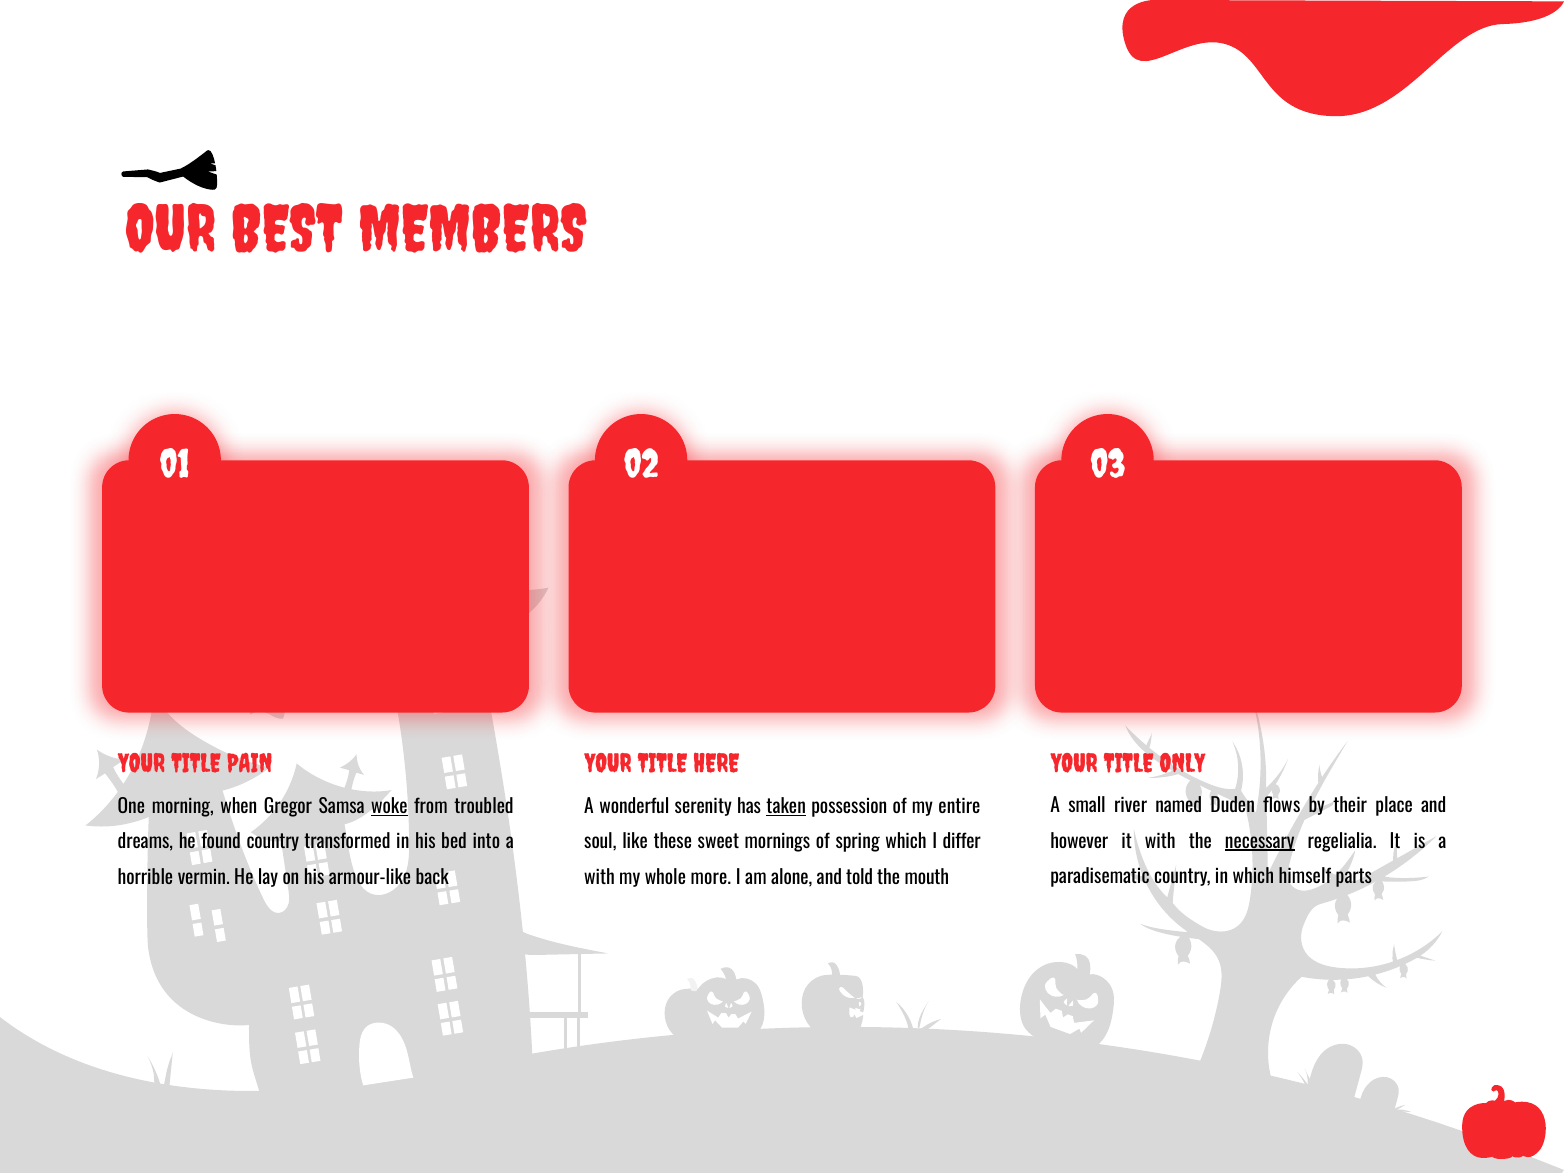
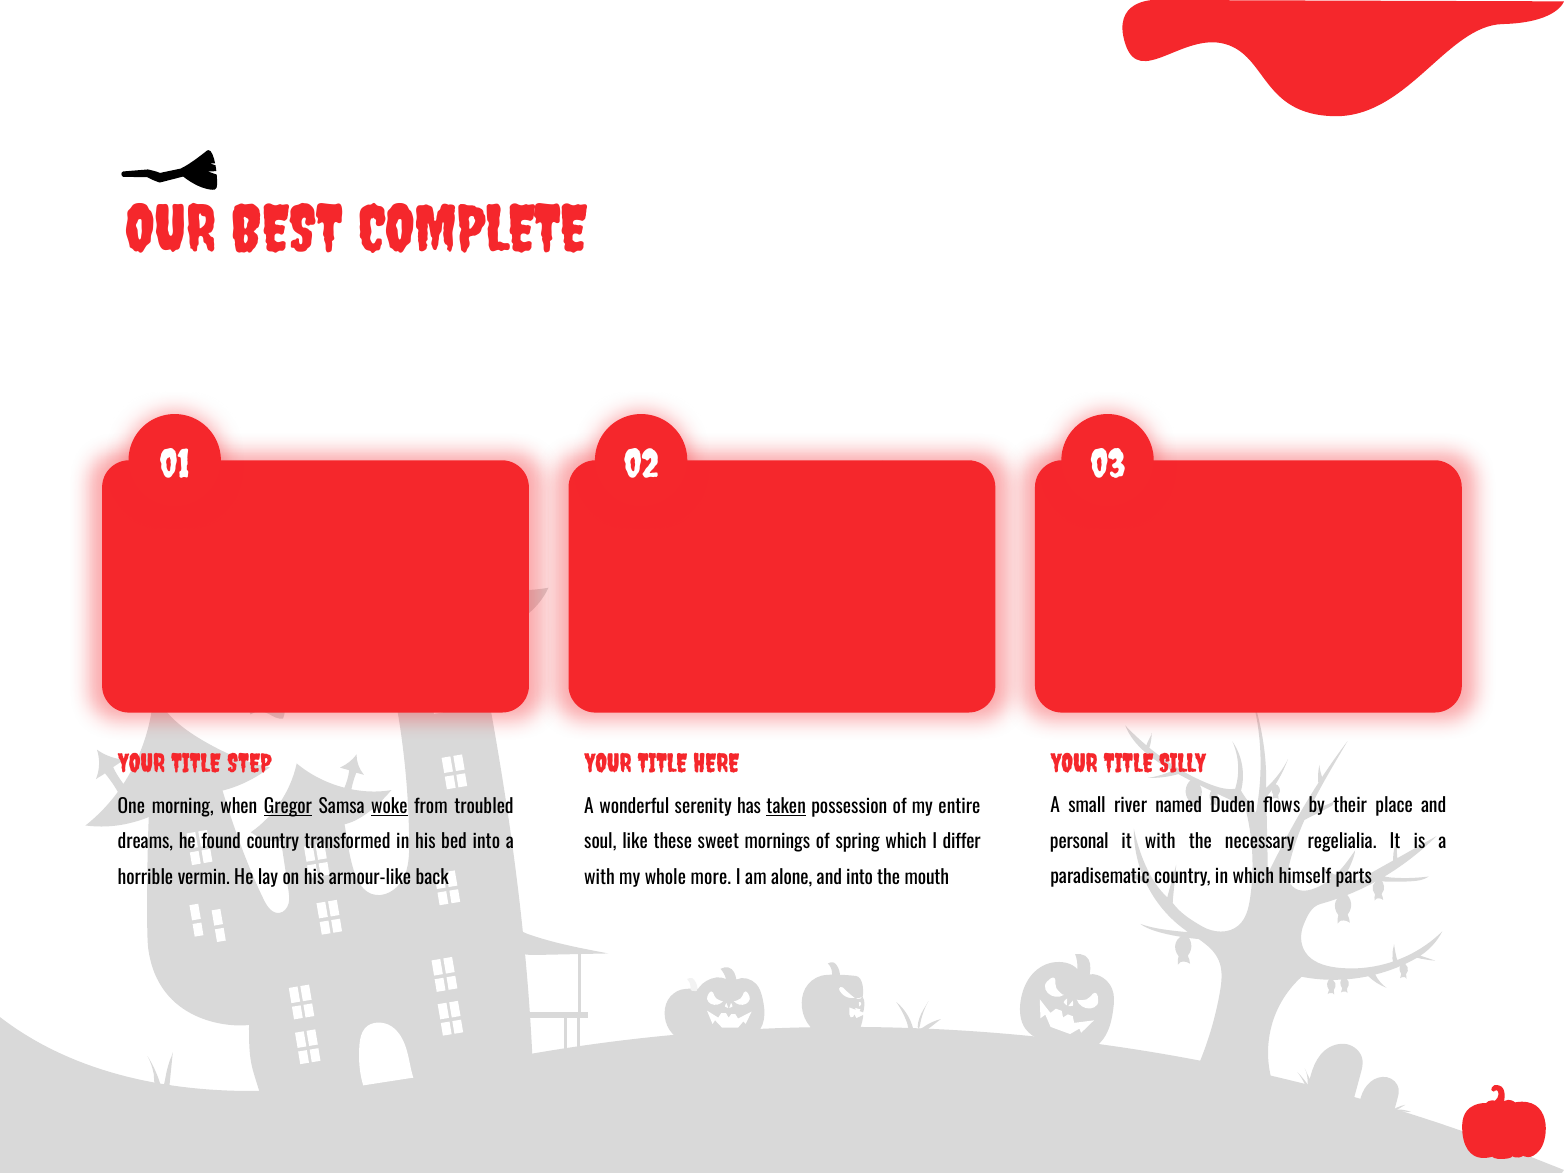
MEMBERS: MEMBERS -> COMPLETE (473, 230)
ONLY: ONLY -> SILLY (1183, 764)
PAIN: PAIN -> STEP (250, 764)
Gregor underline: none -> present (288, 807)
however: however -> personal (1079, 842)
necessary underline: present -> none (1260, 842)
and told: told -> into (860, 878)
